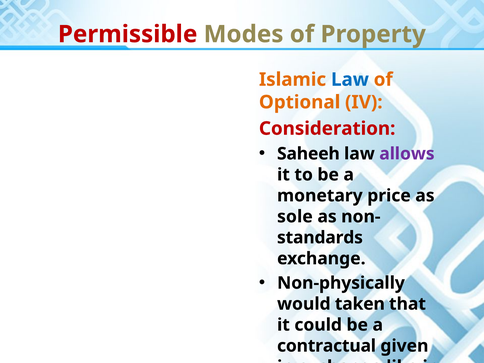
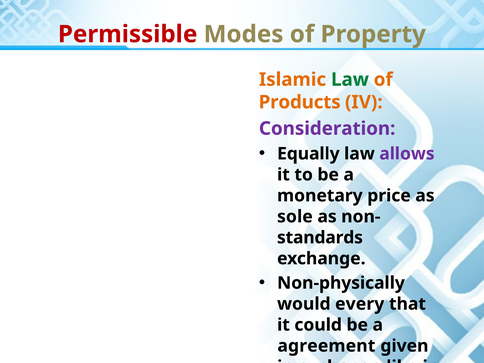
Law colour: blue -> green (350, 80)
Optional: Optional -> Products (300, 102)
Consideration colour: red -> purple (327, 129)
Saheeh: Saheeh -> Equally (308, 154)
taken: taken -> every (360, 304)
contractual: contractual -> agreement (326, 346)
